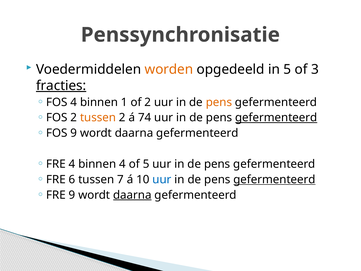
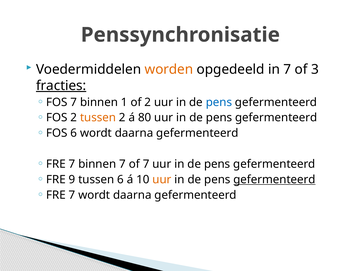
in 5: 5 -> 7 (287, 69)
FOS 4: 4 -> 7 (74, 102)
pens colour: orange -> blue (219, 102)
74: 74 -> 80 (145, 118)
gefermenteerd underline: present -> none (276, 118)
FOS 9: 9 -> 6 (74, 133)
4: 4 -> 7 (72, 164)
binnen 4: 4 -> 7 (123, 164)
of 5: 5 -> 7 (146, 164)
6: 6 -> 9 (72, 179)
tussen 7: 7 -> 6 (121, 179)
uur colour: blue -> orange (162, 179)
9: 9 -> 7 (72, 195)
daarna underline: present -> none (132, 195)
